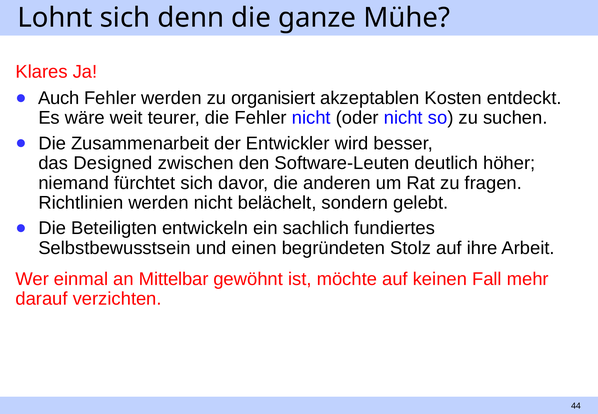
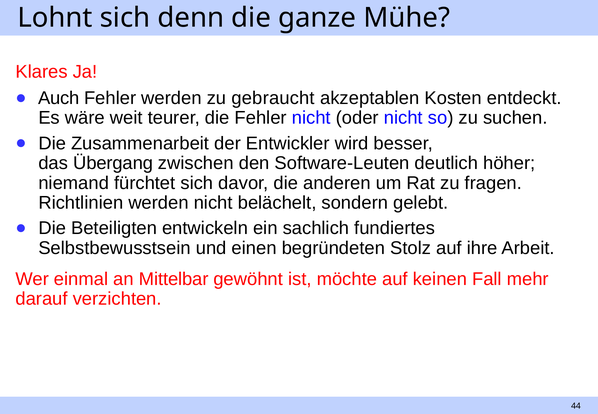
organisiert: organisiert -> gebraucht (273, 98)
Designed: Designed -> Übergang (113, 163)
